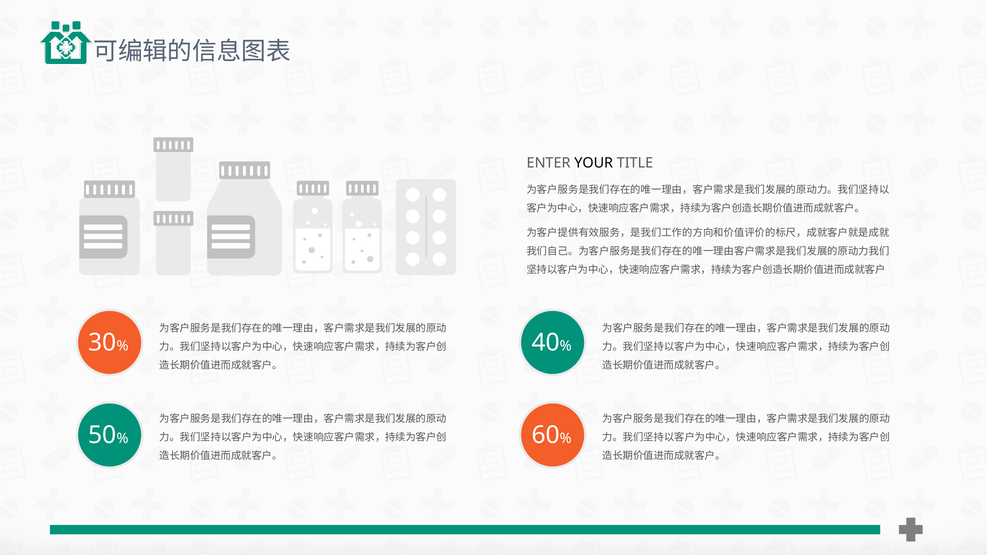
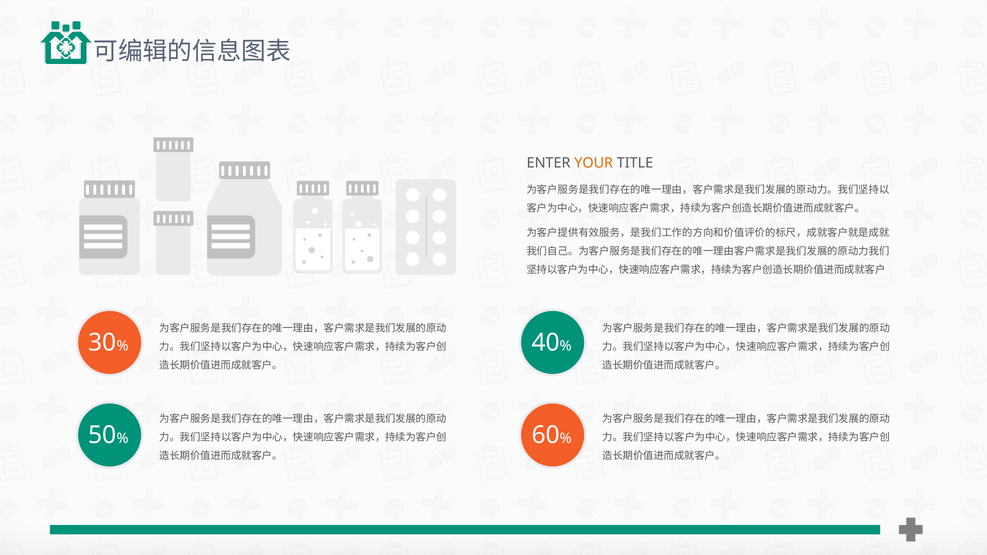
YOUR colour: black -> orange (594, 163)
